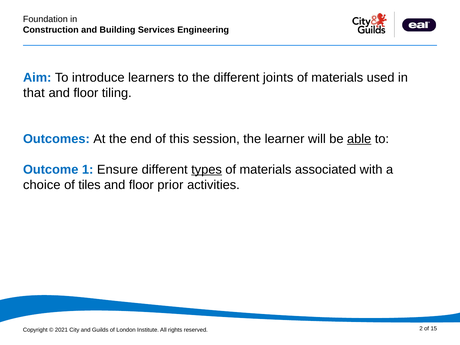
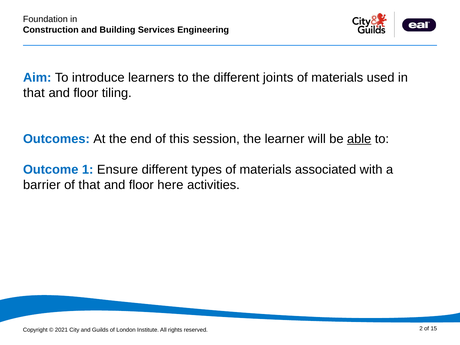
types underline: present -> none (207, 170)
choice: choice -> barrier (42, 185)
of tiles: tiles -> that (89, 185)
prior: prior -> here (170, 185)
